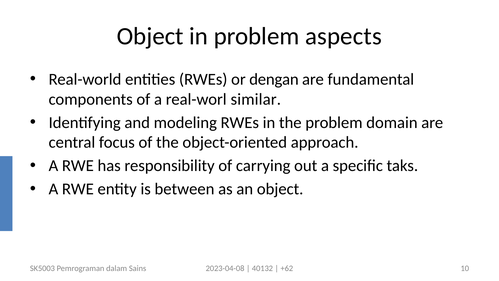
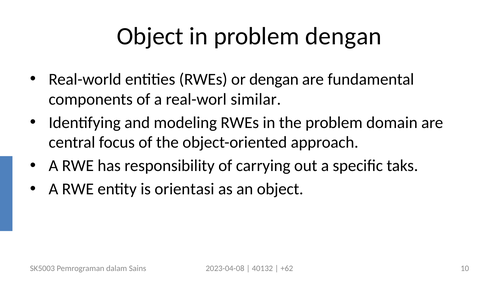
problem aspects: aspects -> dengan (343, 36)
between: between -> orientasi (184, 189)
